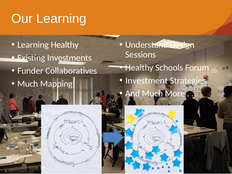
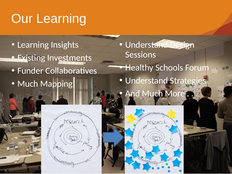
Learning Healthy: Healthy -> Insights (65, 45)
Investment: Investment -> Understand (147, 81)
